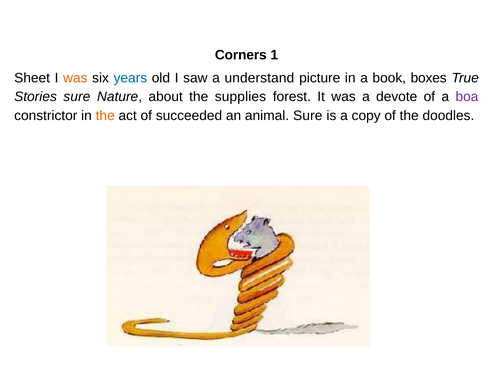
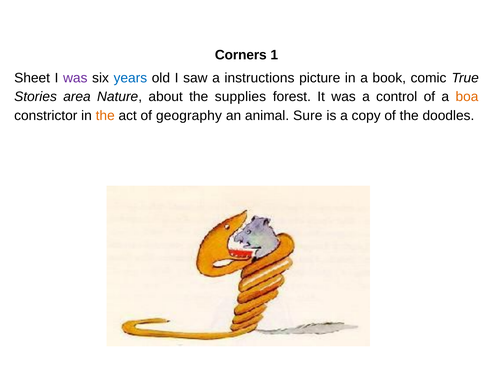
was colour: orange -> purple (75, 78)
understand: understand -> instructions (259, 78)
boxes: boxes -> comic (429, 78)
Stories sure: sure -> area (77, 97)
devote: devote -> control (397, 97)
boa colour: purple -> orange (467, 97)
succeeded: succeeded -> geography (189, 116)
